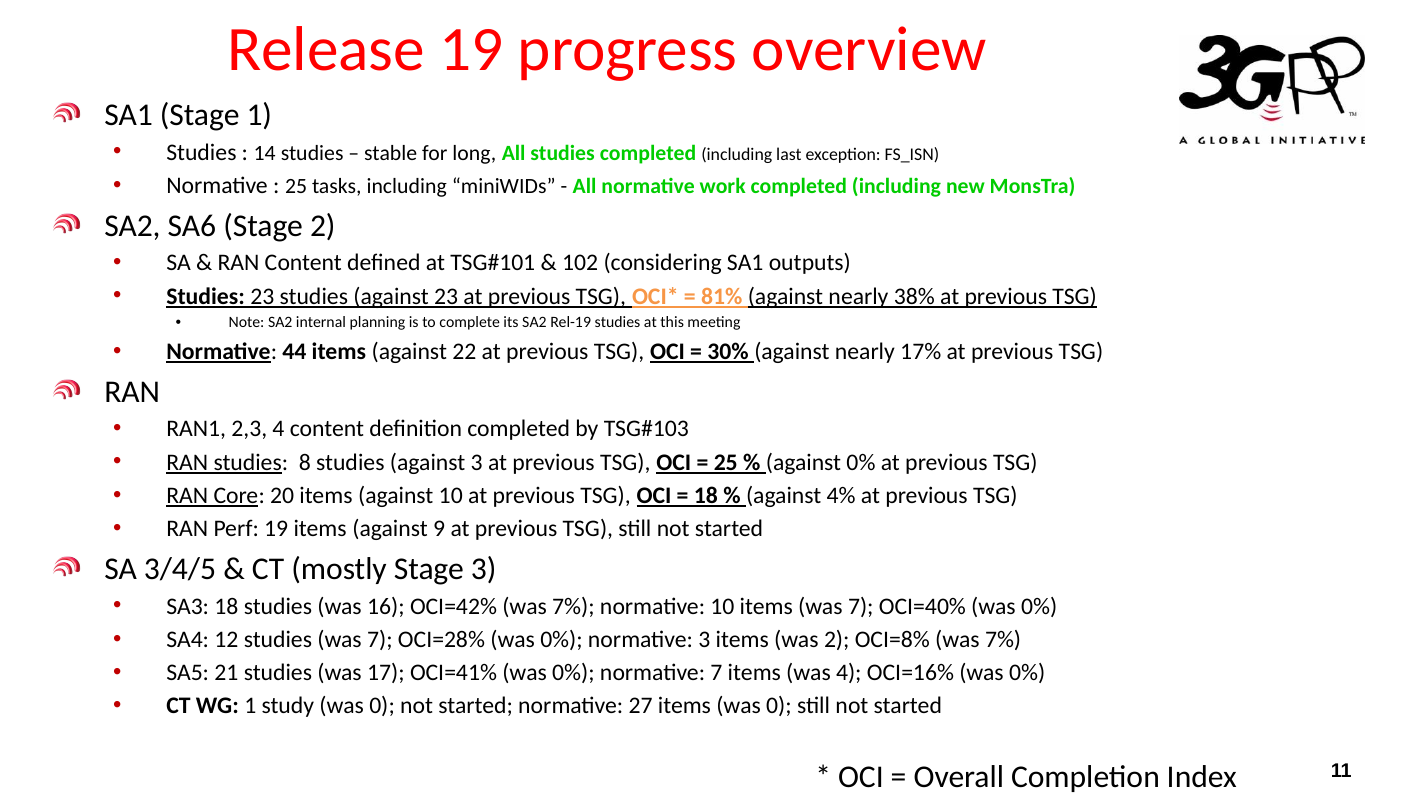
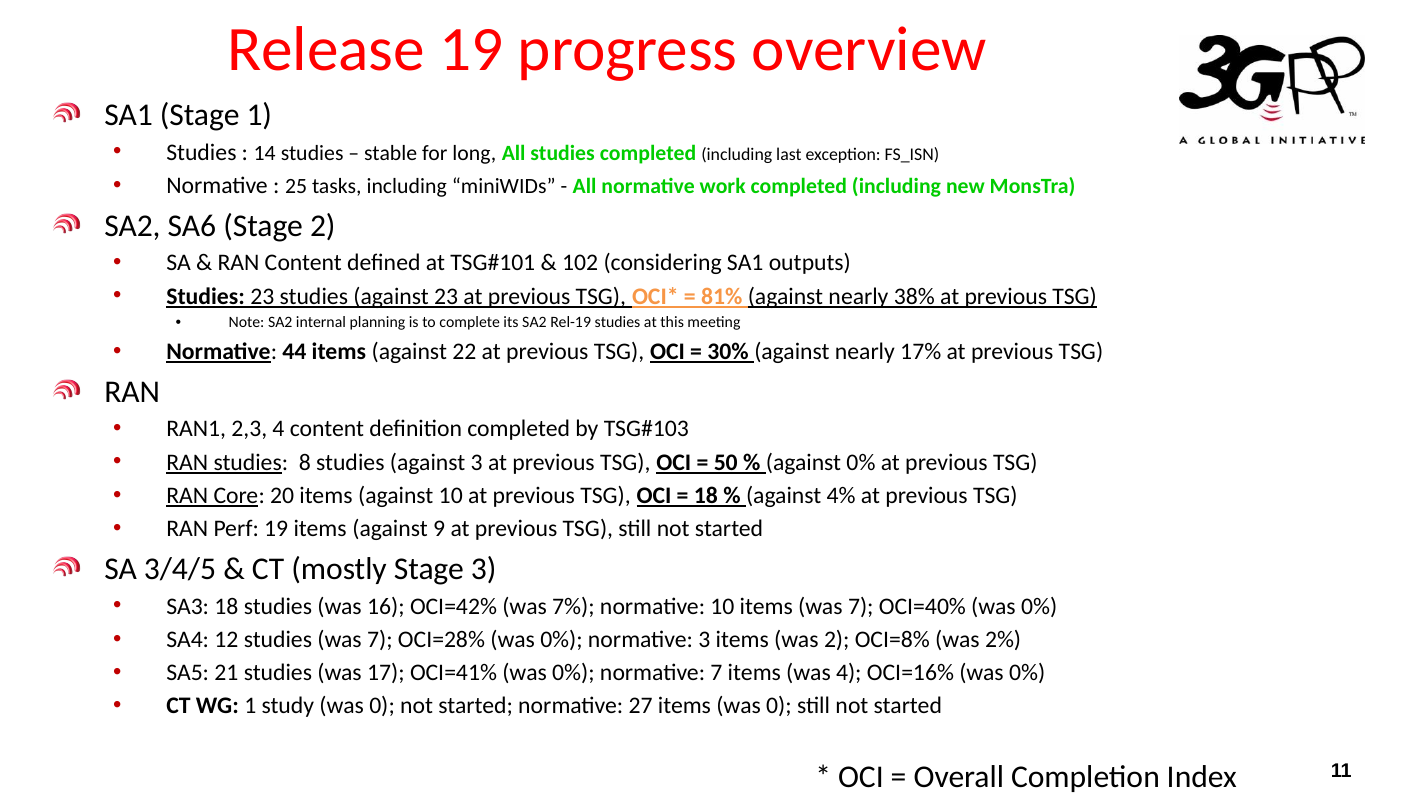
25: 25 -> 50 (726, 462)
OCI=8% was 7%: 7% -> 2% (1003, 640)
